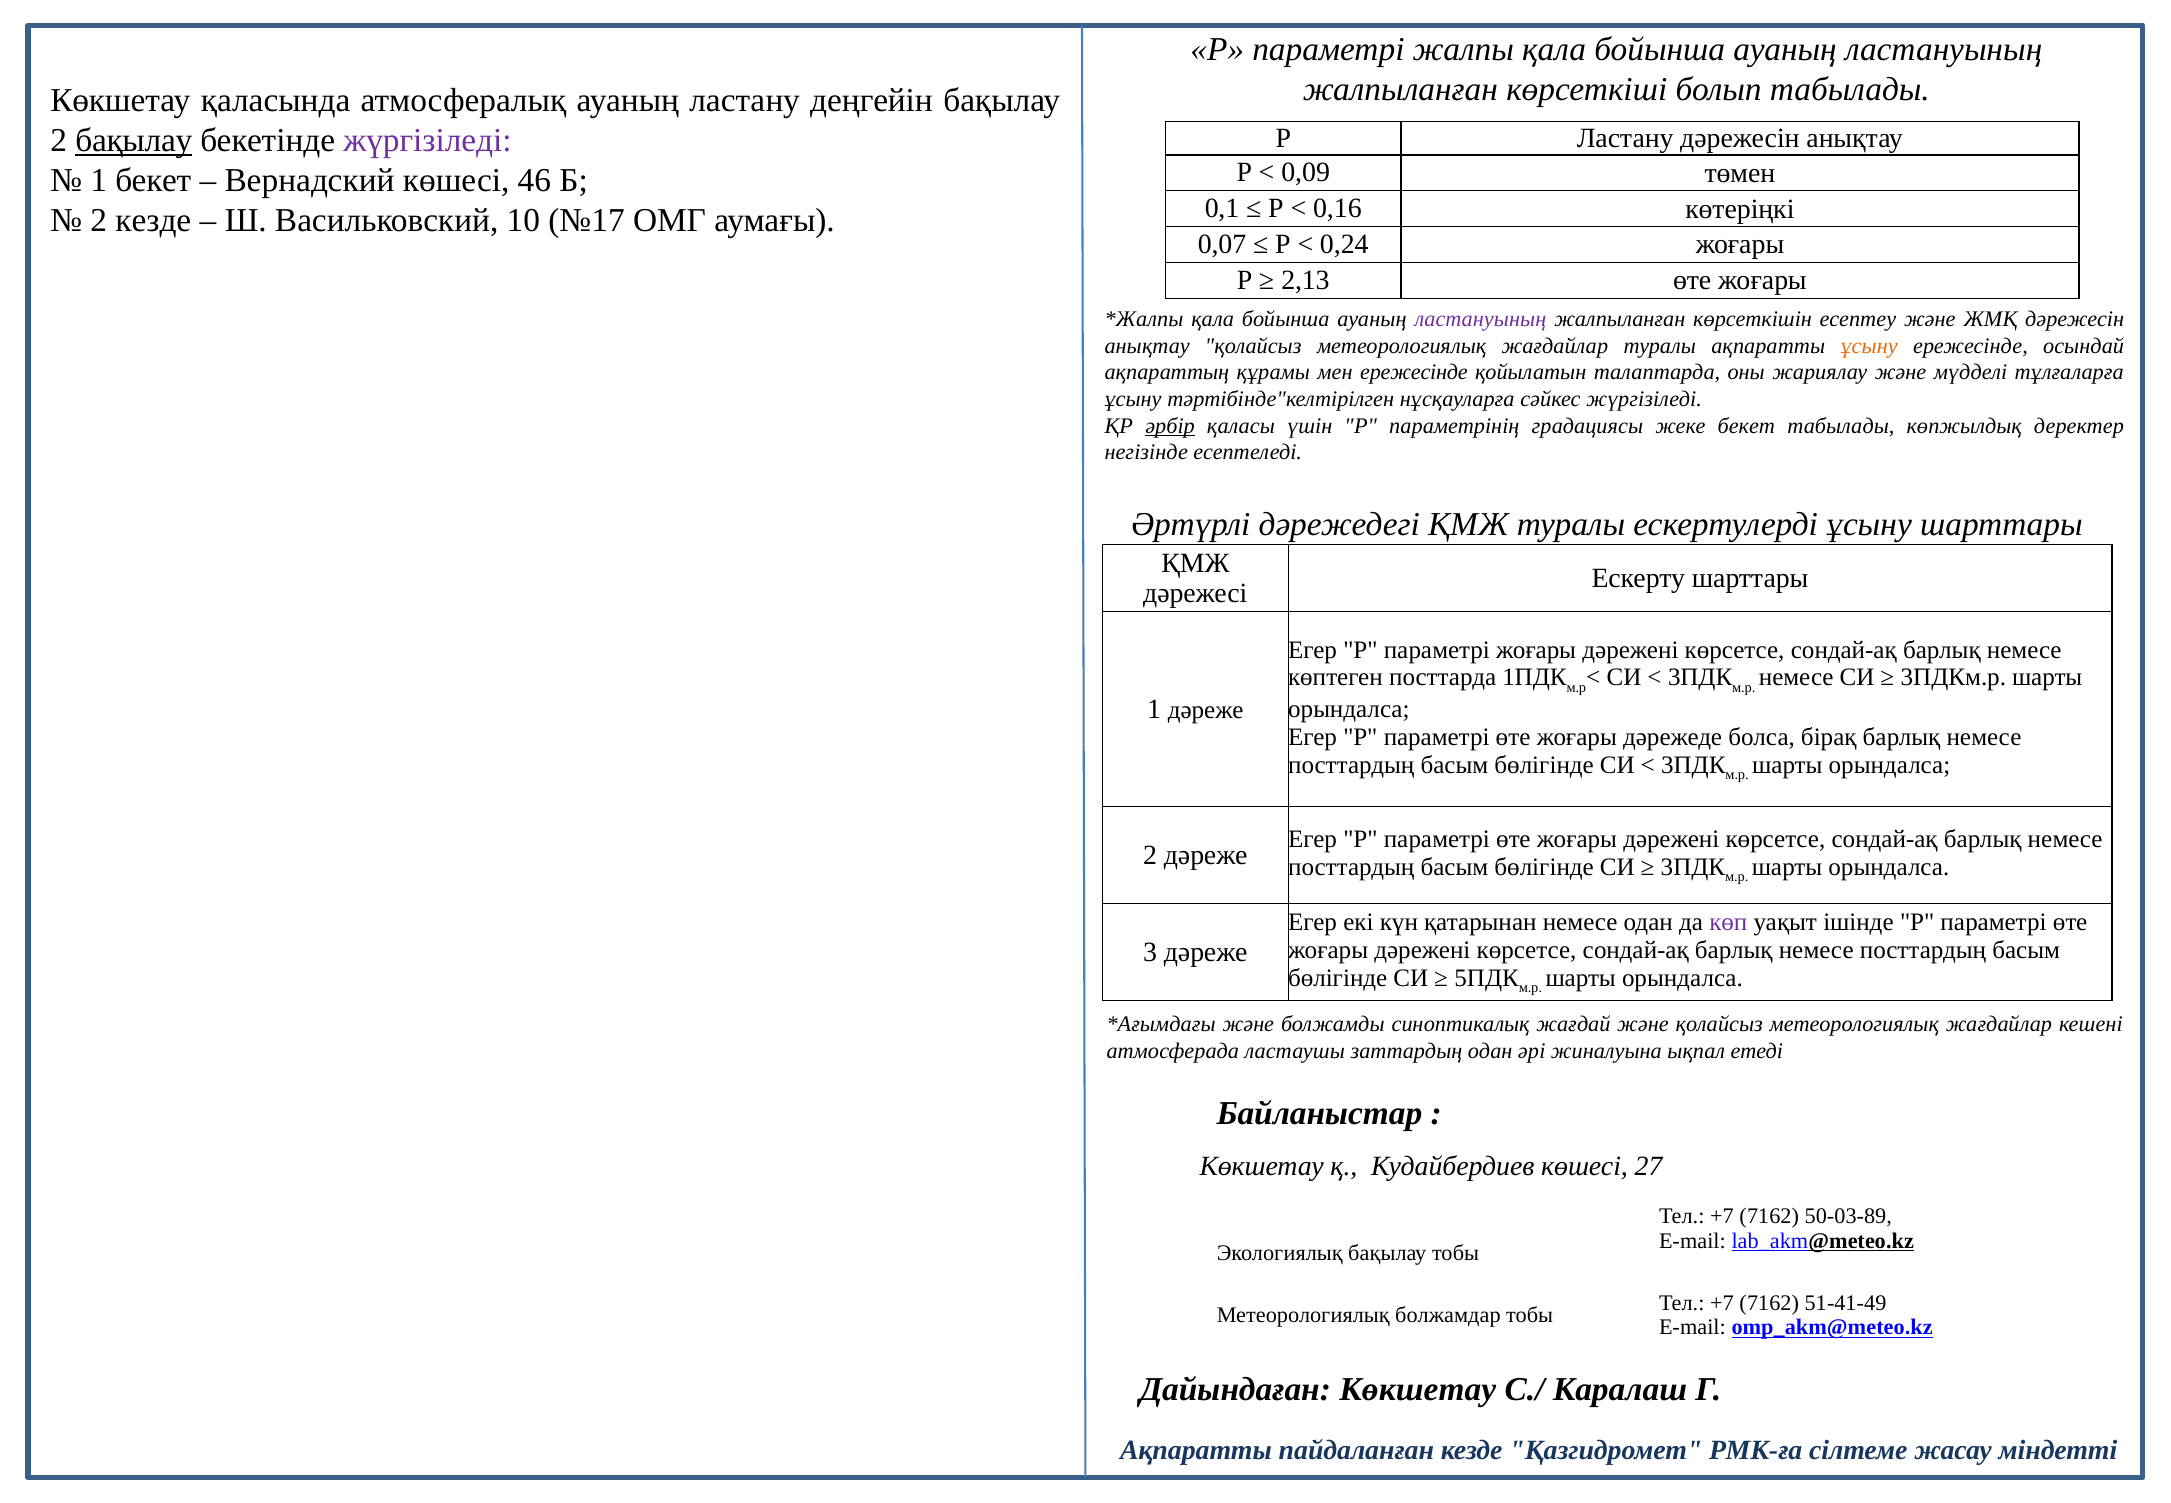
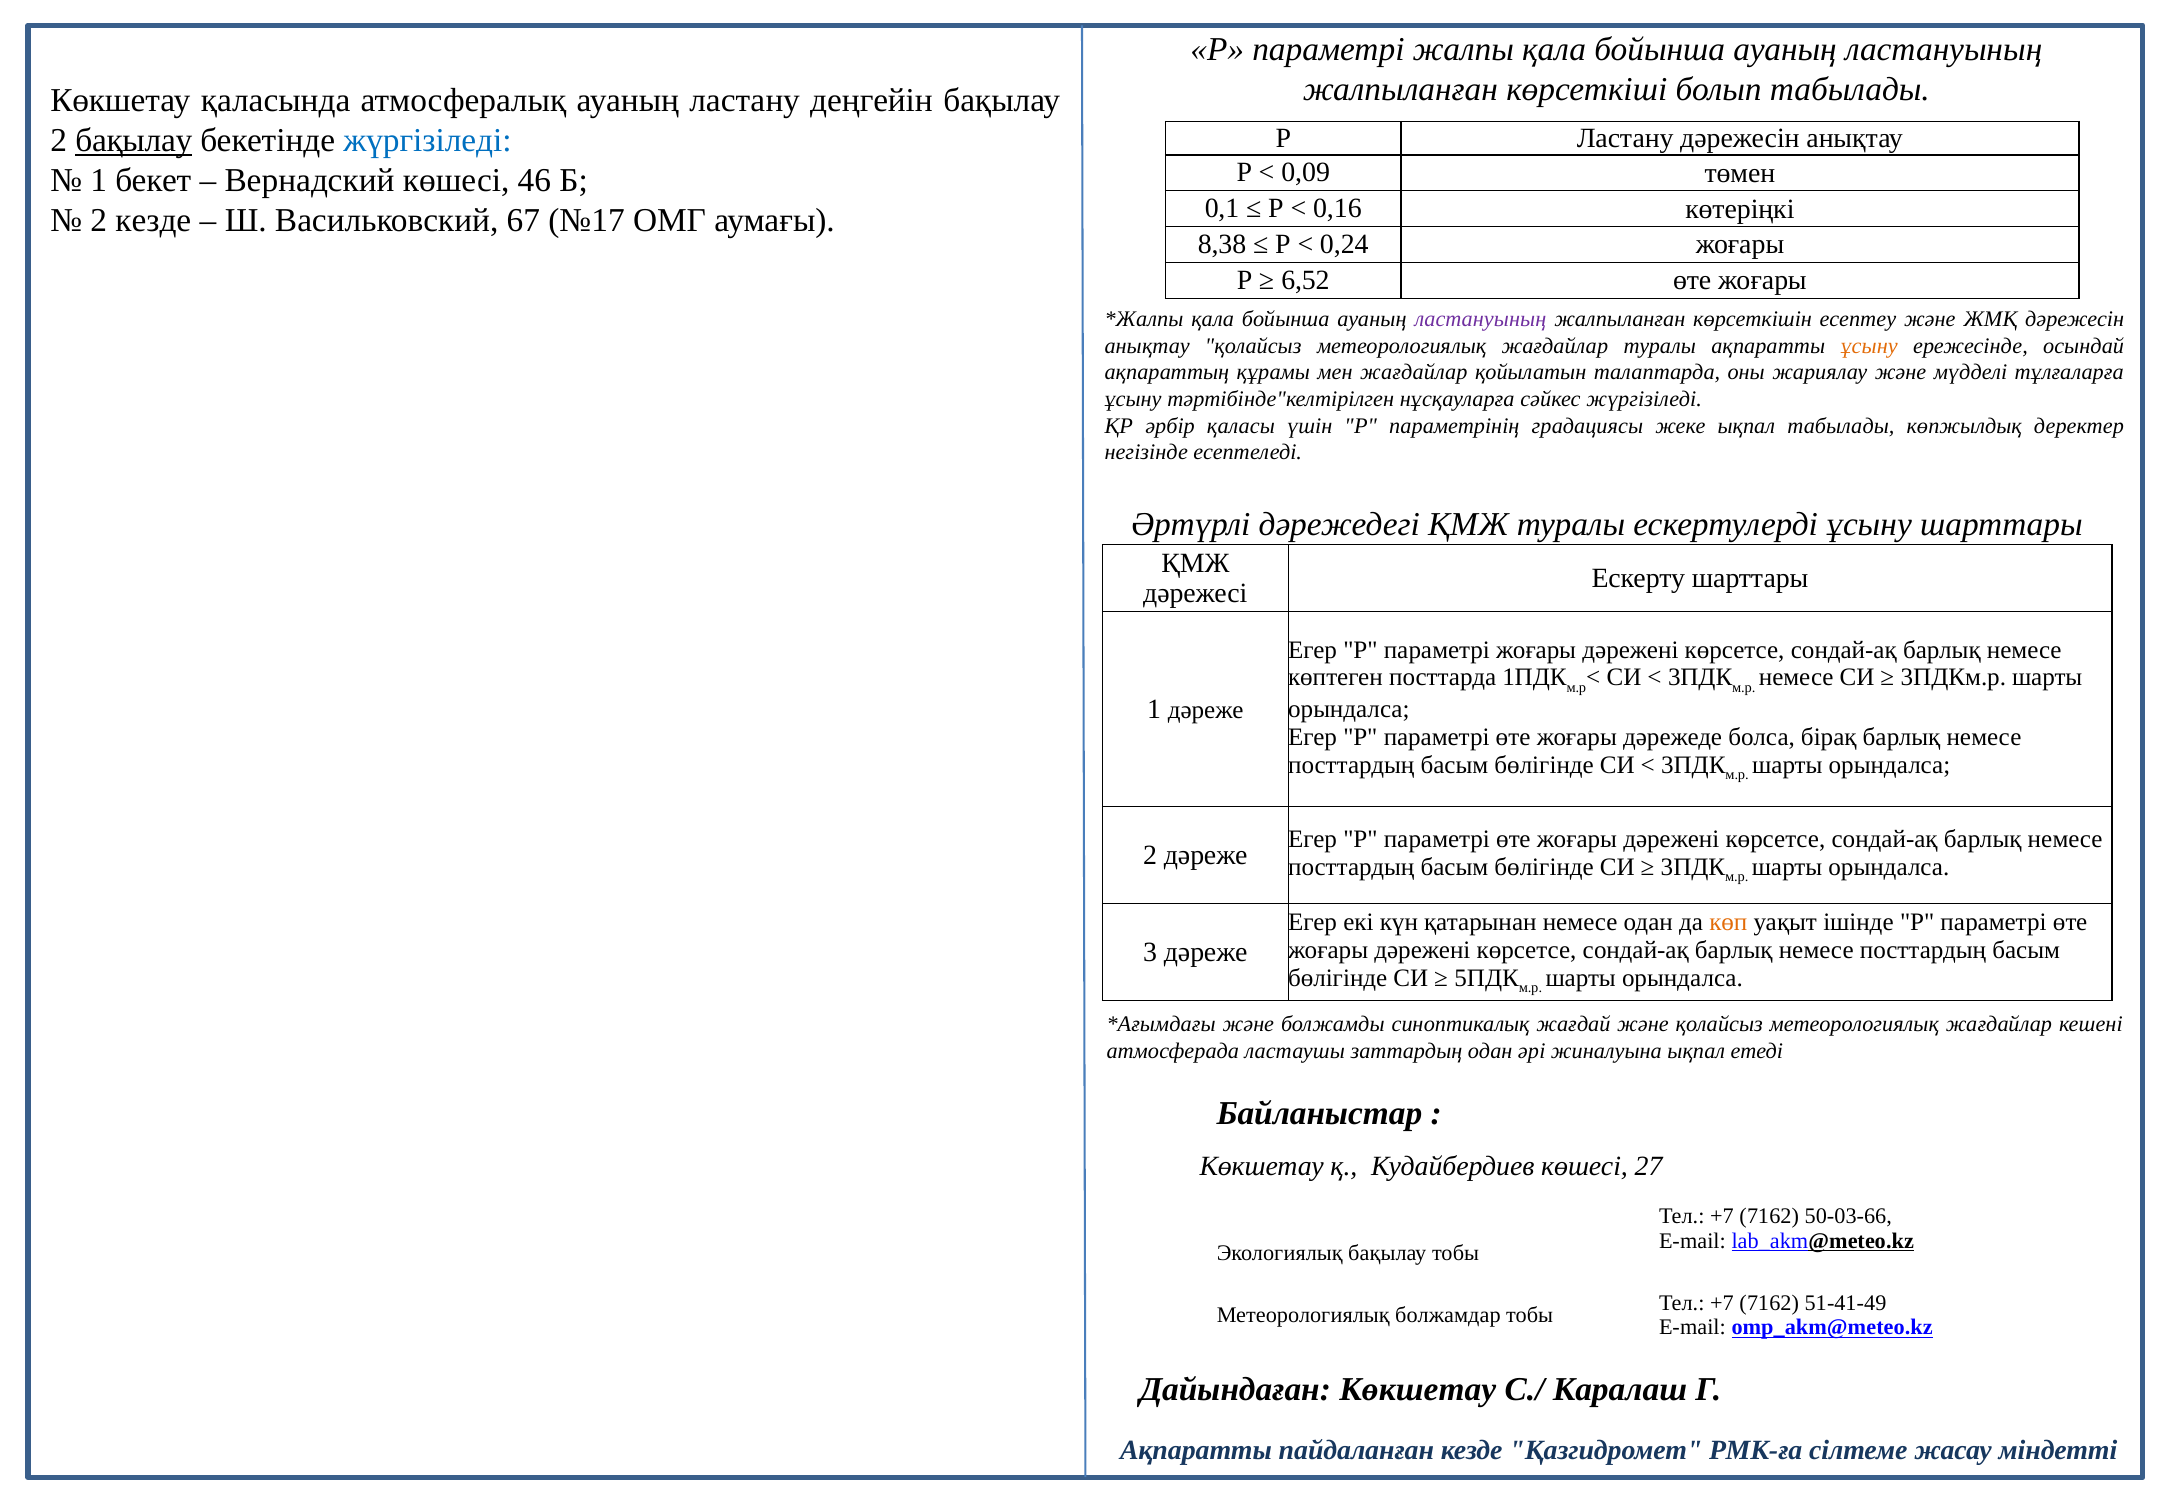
жүргізіледі colour: purple -> blue (427, 140)
10: 10 -> 67 (523, 221)
0,07: 0,07 -> 8,38 (1222, 244)
2,13: 2,13 -> 6,52 (1305, 280)
мен ережесінде: ережесінде -> жағдайлар (1414, 372)
әрбір underline: present -> none (1170, 426)
жеке бекет: бекет -> ықпал (1746, 426)
көп colour: purple -> orange (1728, 923)
50-03-89: 50-03-89 -> 50-03-66 (1848, 1216)
